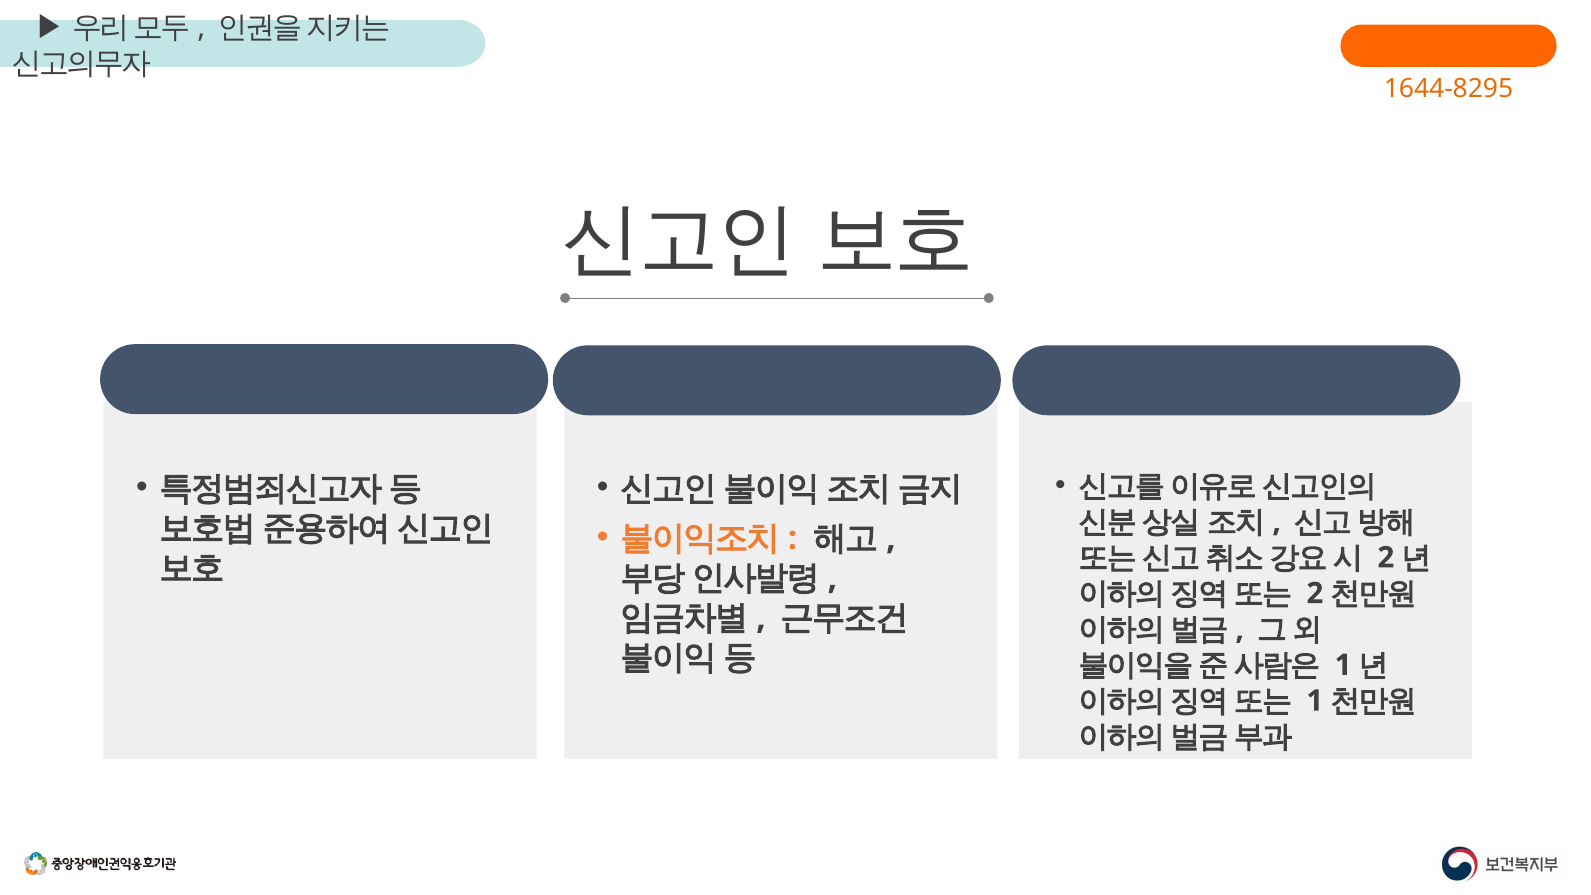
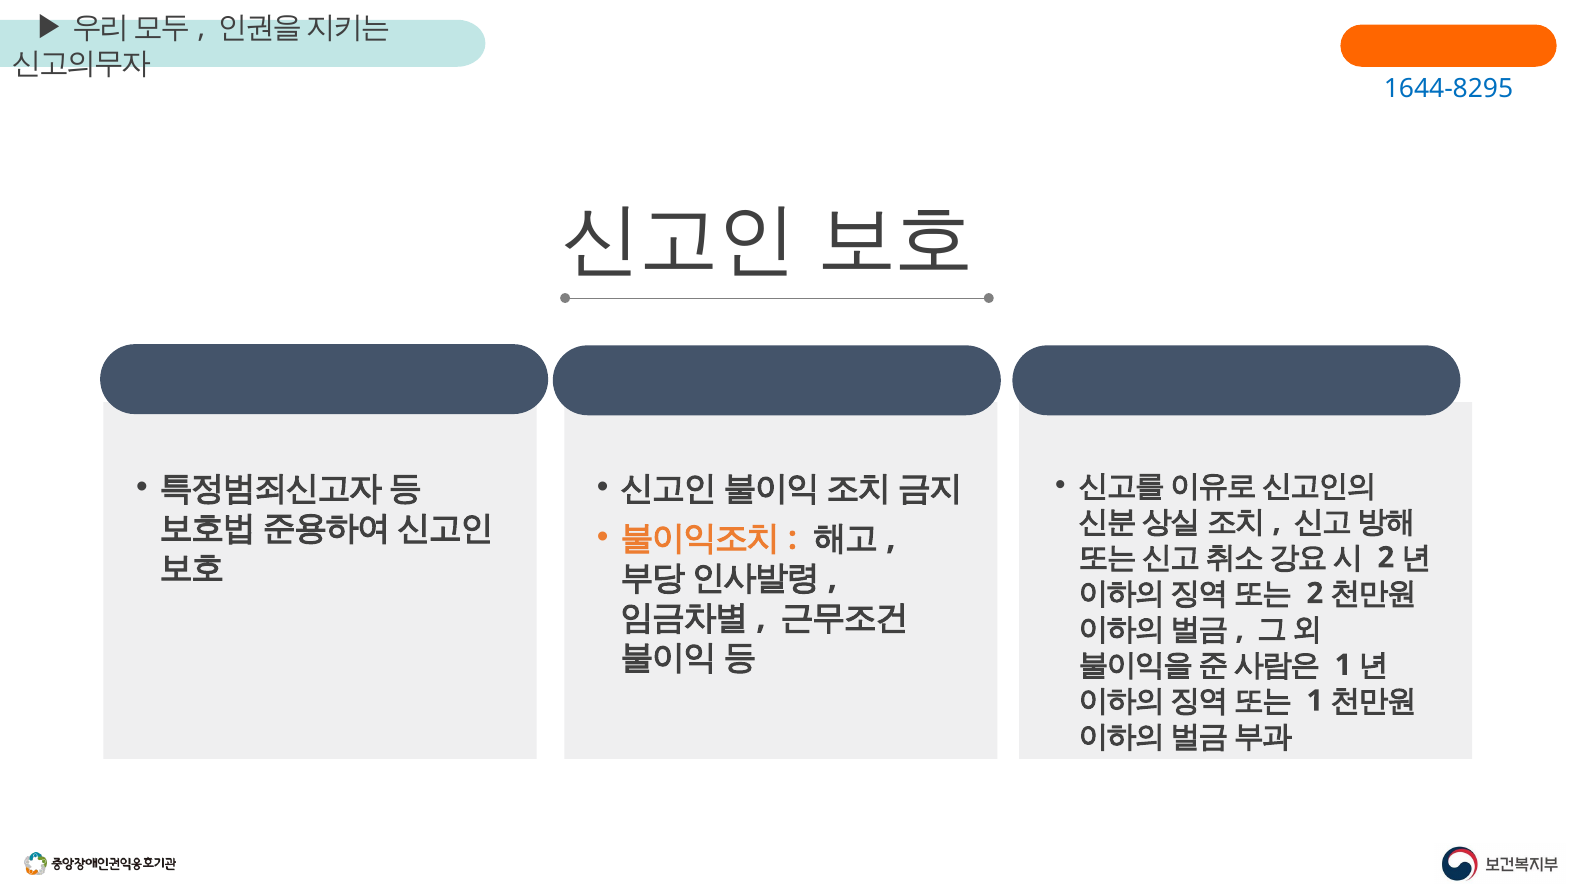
1644-8295 colour: orange -> blue (1449, 89)
